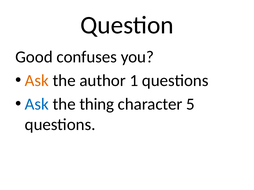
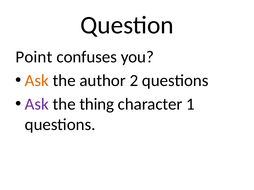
Good: Good -> Point (34, 57)
1: 1 -> 2 (134, 81)
Ask colour: blue -> purple (37, 104)
5: 5 -> 1 (190, 104)
